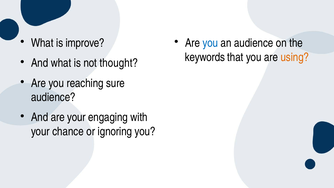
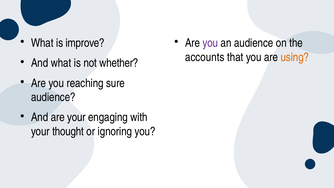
you colour: blue -> purple (210, 43)
keywords: keywords -> accounts (205, 57)
thought: thought -> whether (119, 63)
chance: chance -> thought (68, 131)
